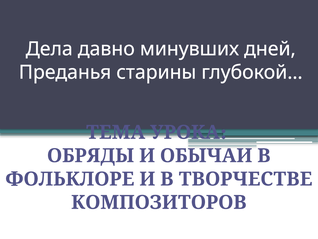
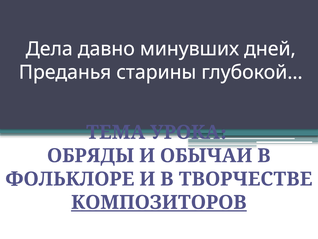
КОМПОЗИТОРОВ underline: none -> present (159, 202)
